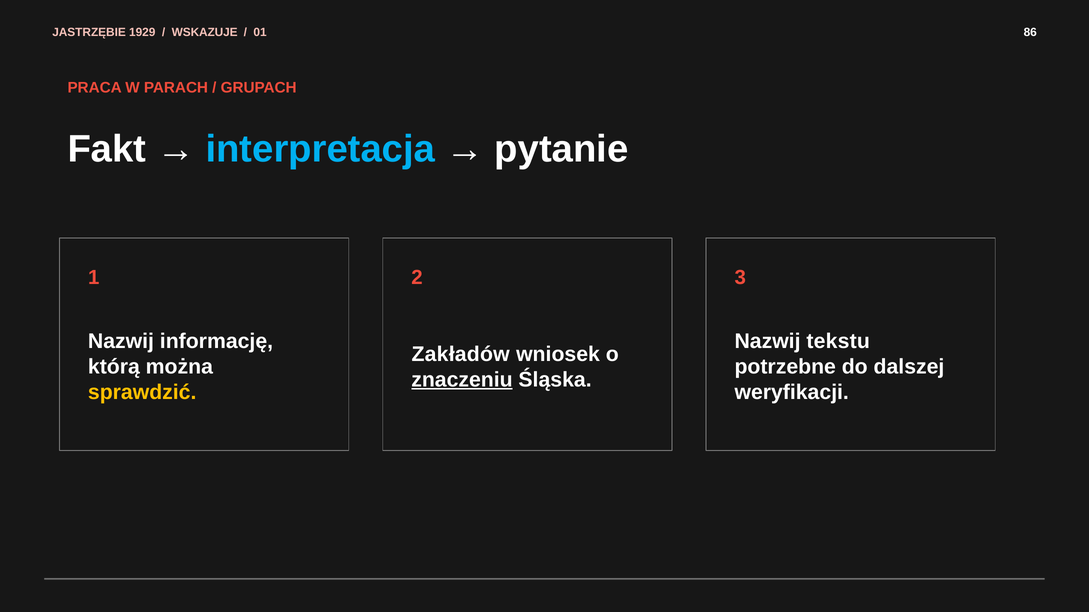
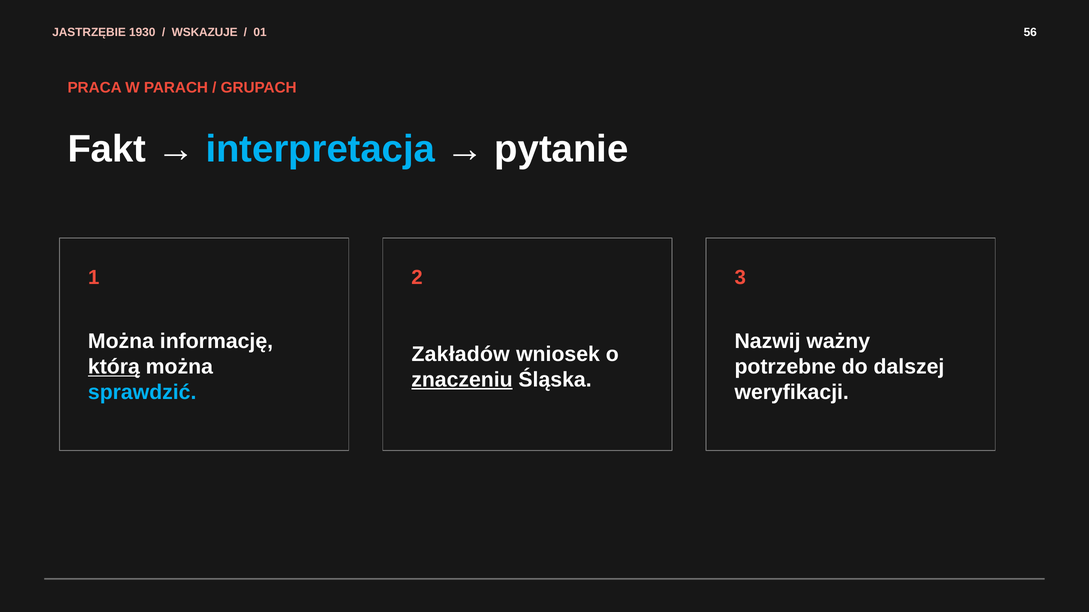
1929: 1929 -> 1930 (142, 32)
86: 86 -> 56 (1030, 32)
Nazwij: Nazwij -> Można (121, 342)
tekstu: tekstu -> ważny (838, 342)
którą underline: none -> present (114, 367)
sprawdzić colour: yellow -> light blue (142, 393)
